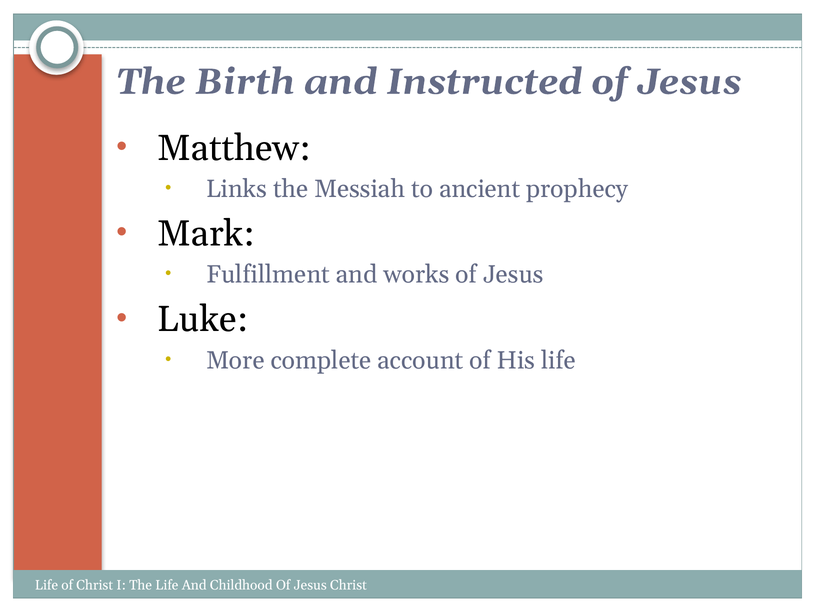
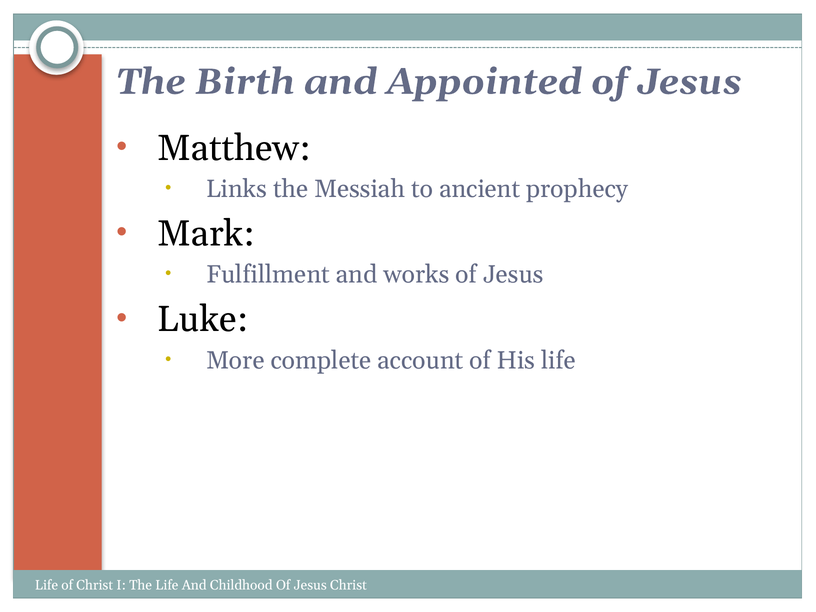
Instructed: Instructed -> Appointed (484, 82)
